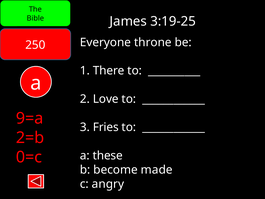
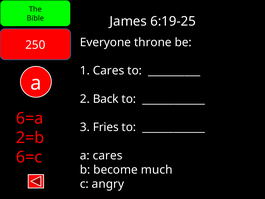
3:19-25: 3:19-25 -> 6:19-25 (173, 21)
1 There: There -> Cares (109, 71)
Love: Love -> Back (106, 99)
9=a: 9=a -> 6=a (30, 118)
a these: these -> cares (108, 155)
0=c: 0=c -> 6=c (29, 157)
made: made -> much (157, 170)
